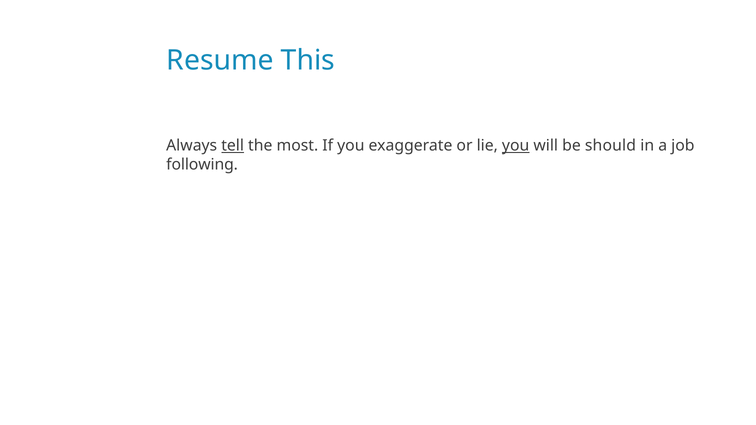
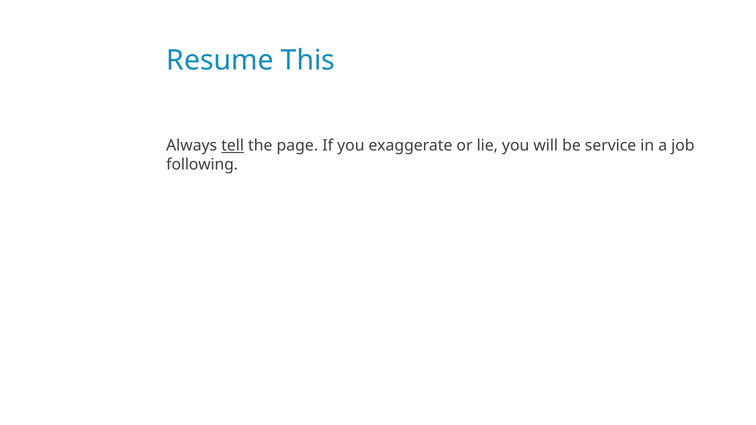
most: most -> page (297, 146)
you underline: present -> none (516, 146)
should: should -> service (611, 146)
